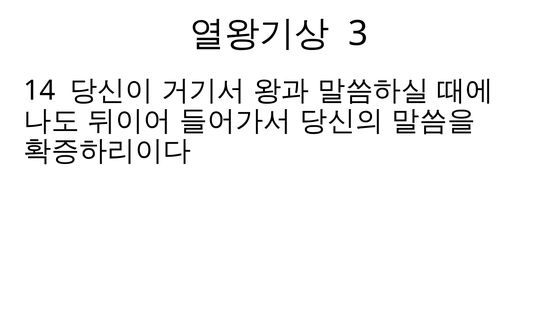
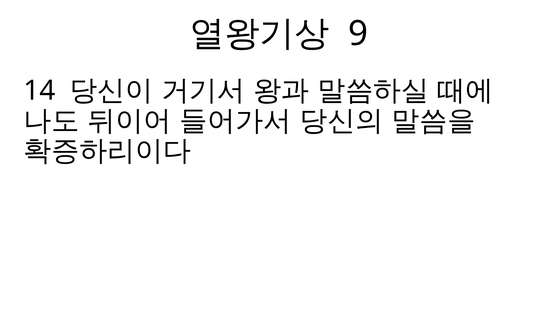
3: 3 -> 9 (358, 34)
